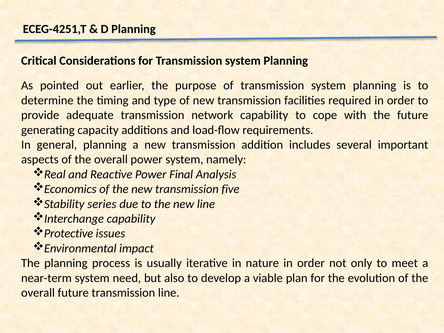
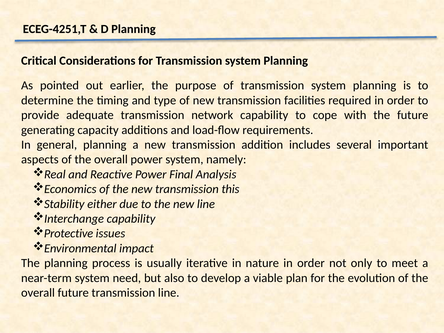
five: five -> this (230, 189)
series: series -> either (102, 204)
